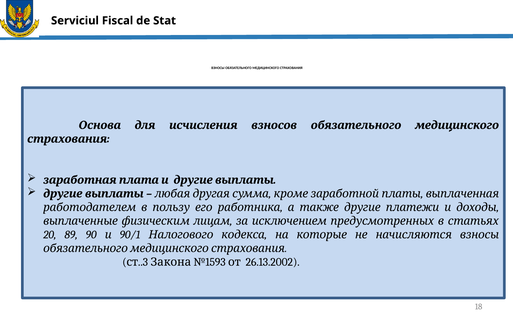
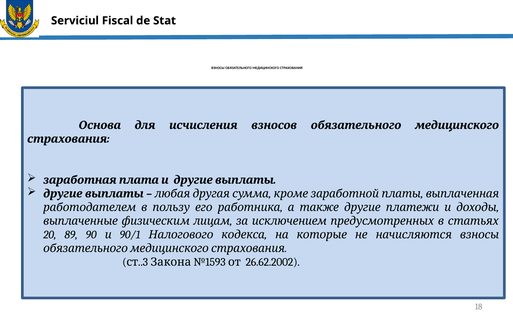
26.13.2002: 26.13.2002 -> 26.62.2002 (273, 262)
